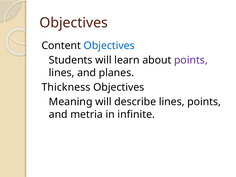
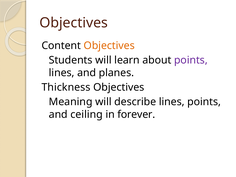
Objectives colour: blue -> orange (109, 46)
metria: metria -> ceiling (87, 114)
infinite: infinite -> forever (136, 114)
